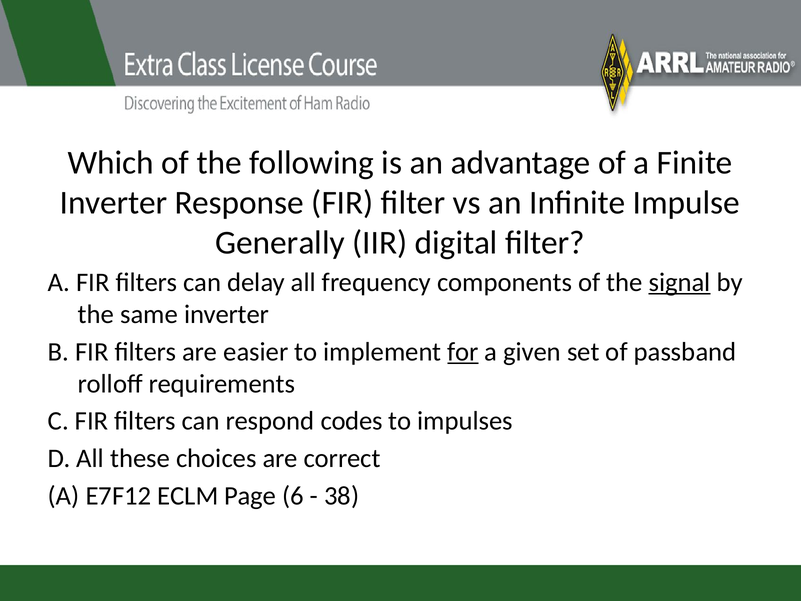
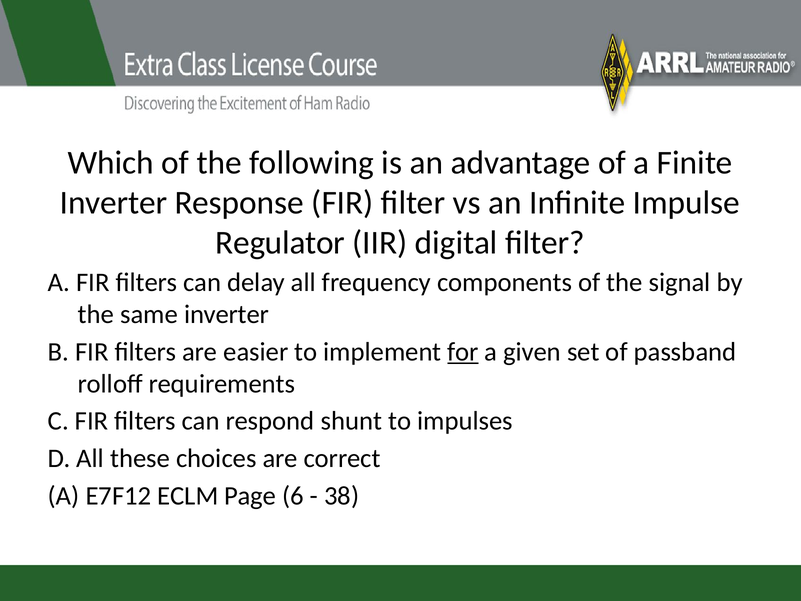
Generally: Generally -> Regulator (280, 243)
signal underline: present -> none (680, 282)
codes: codes -> shunt (351, 421)
